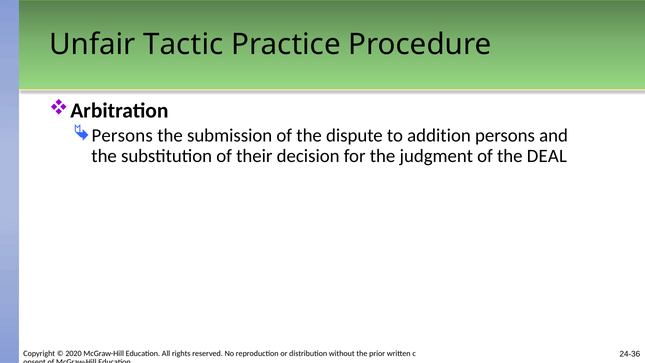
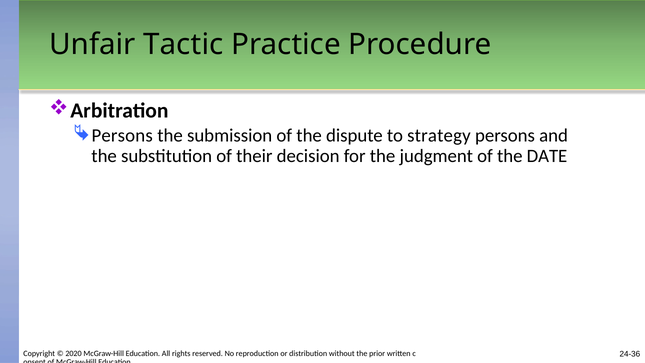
addition: addition -> strategy (439, 136)
DEAL: DEAL -> DATE (547, 156)
